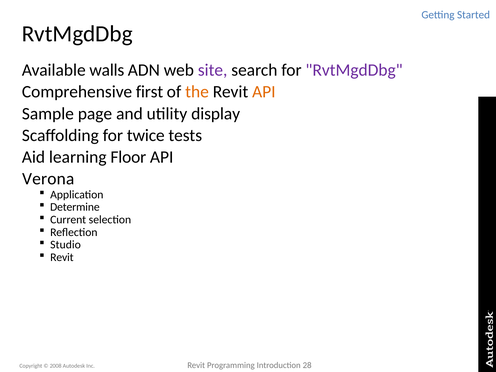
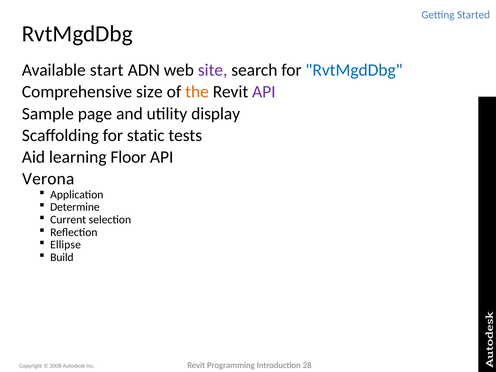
walls: walls -> start (107, 70)
RvtMgdDbg colour: purple -> blue (354, 70)
first: first -> size (149, 92)
API colour: orange -> purple (264, 92)
twice: twice -> static (146, 135)
Studio: Studio -> Ellipse (66, 245)
Revit: Revit -> Build (62, 257)
